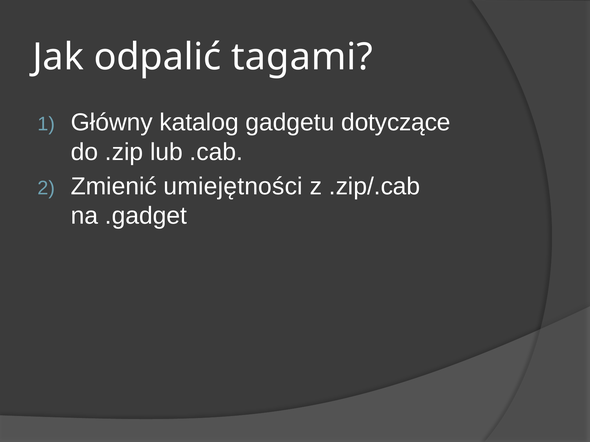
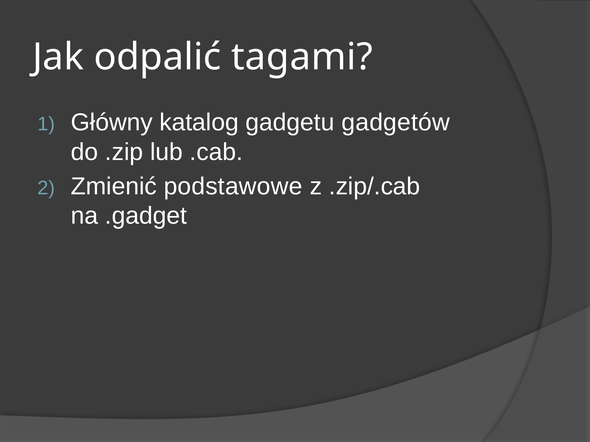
dotyczące: dotyczące -> gadgetów (396, 123)
umiejętności: umiejętności -> podstawowe (233, 187)
